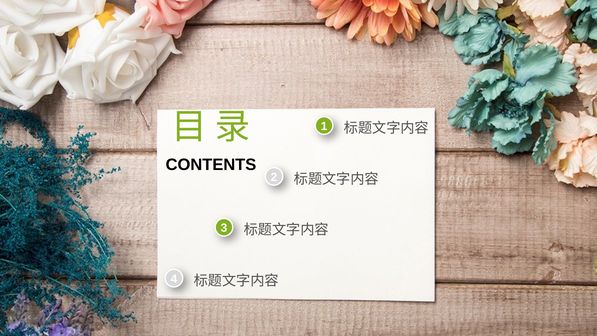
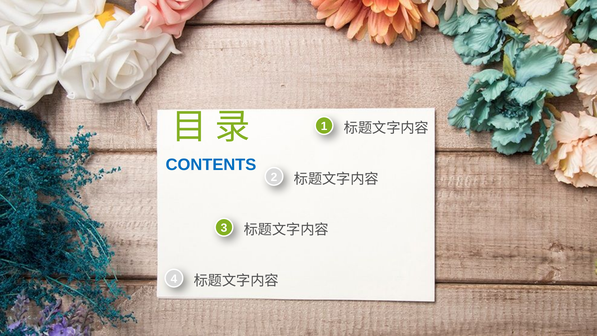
CONTENTS colour: black -> blue (211, 165)
